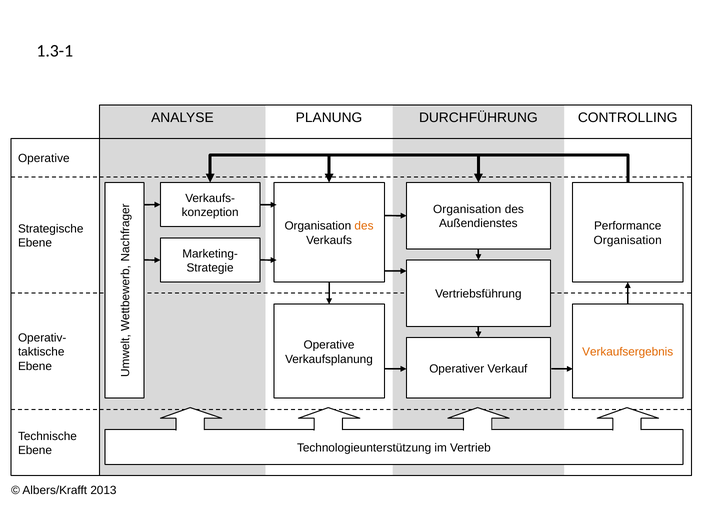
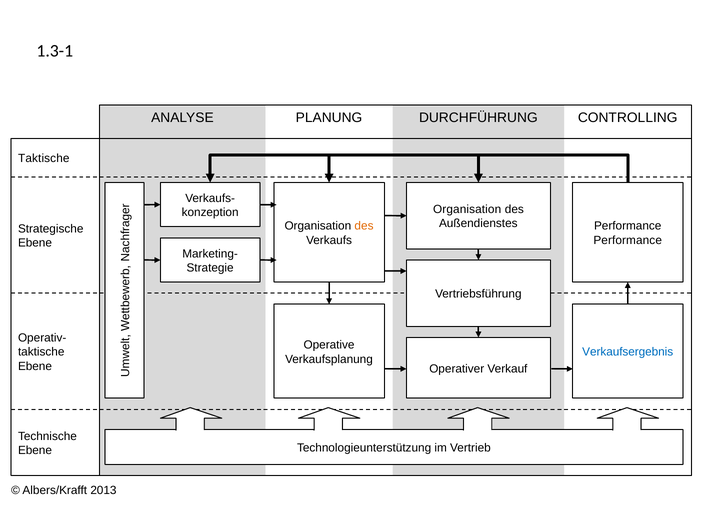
Operative: Operative -> Taktische (44, 158)
Organisation: Organisation -> Performance (628, 240)
Verkaufsergebnis colour: orange -> blue (628, 352)
